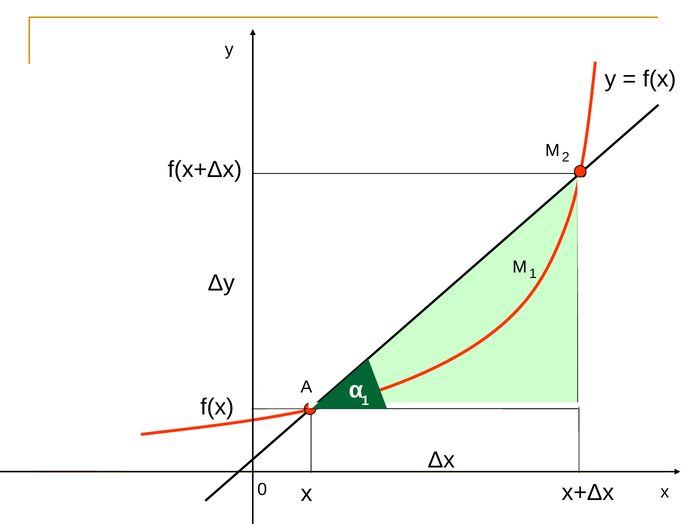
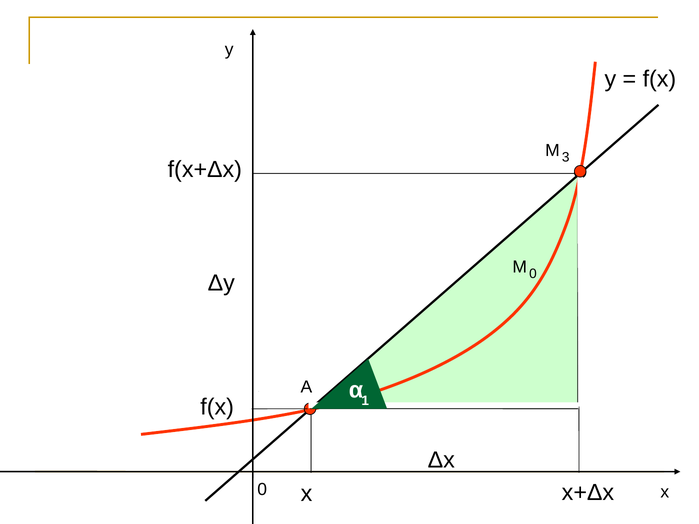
2: 2 -> 3 (566, 157)
М 1: 1 -> 0 (533, 274)
